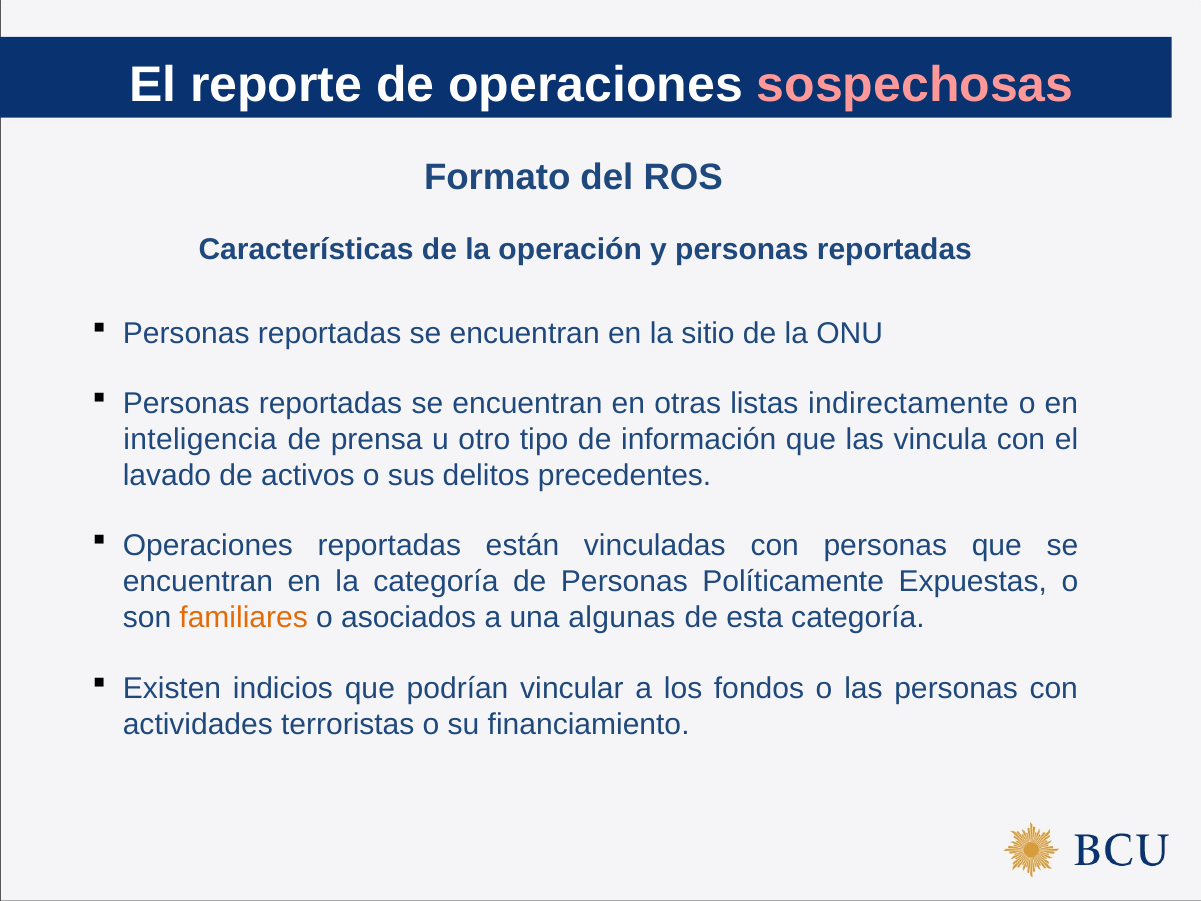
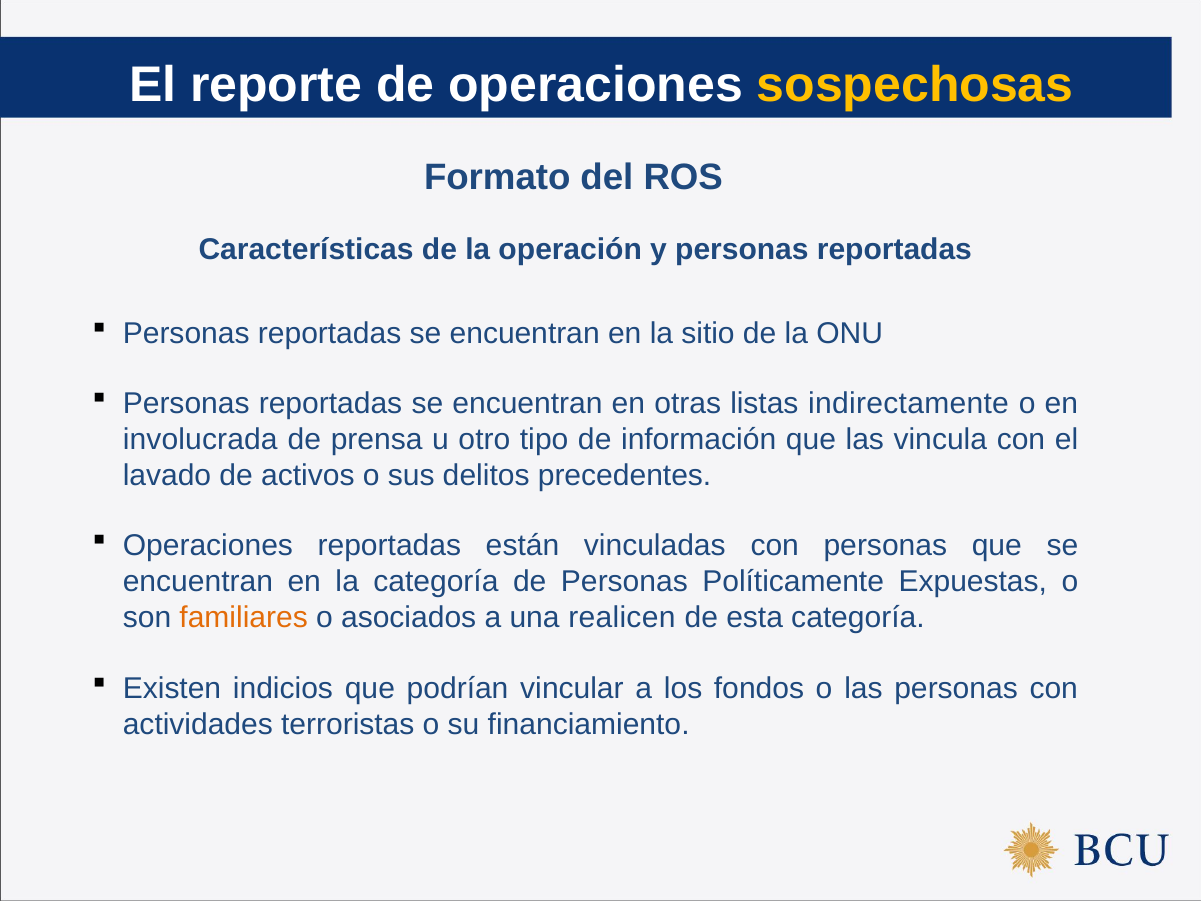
sospechosas colour: pink -> yellow (915, 85)
inteligencia: inteligencia -> involucrada (200, 440)
algunas: algunas -> realicen (622, 618)
